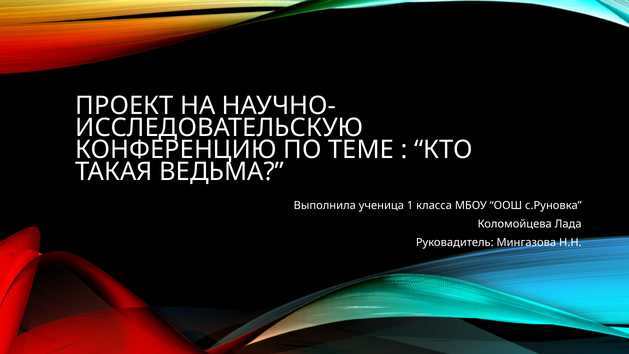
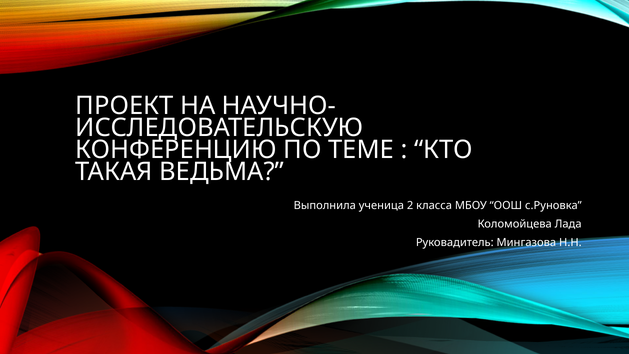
1: 1 -> 2 (410, 205)
